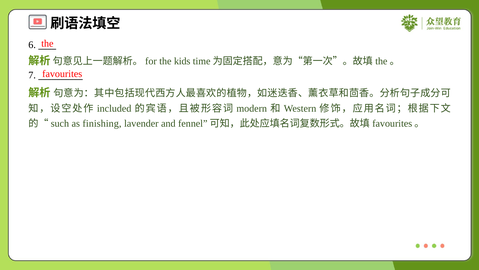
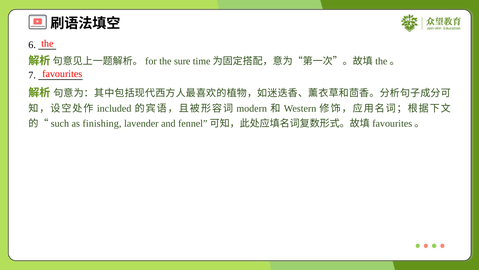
kids: kids -> sure (182, 61)
